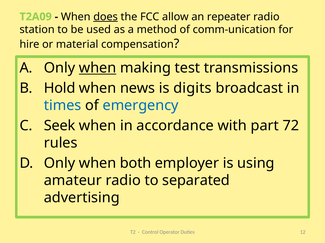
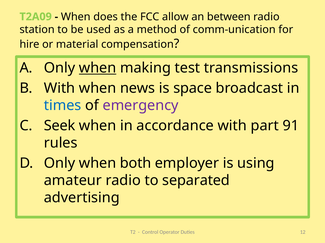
does underline: present -> none (106, 17)
repeater: repeater -> between (229, 17)
Hold: Hold -> With (60, 88)
digits: digits -> space (193, 88)
emergency colour: blue -> purple (141, 106)
72: 72 -> 91 (291, 126)
